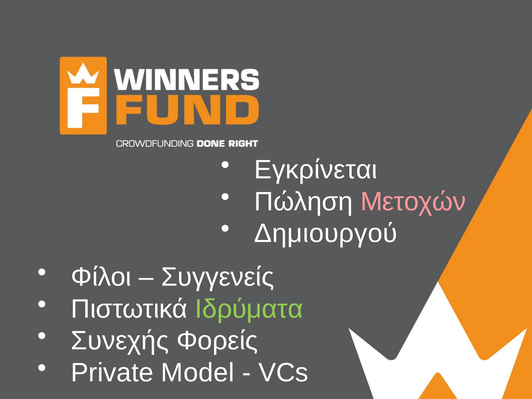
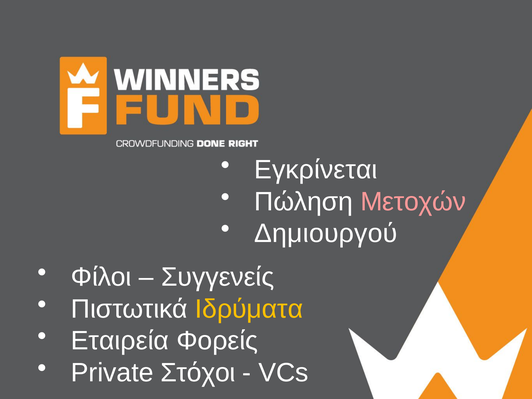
Ιδρύματα colour: light green -> yellow (249, 309)
Συνεχής: Συνεχής -> Εταιρεία (120, 341)
Model: Model -> Στόχοι (198, 373)
